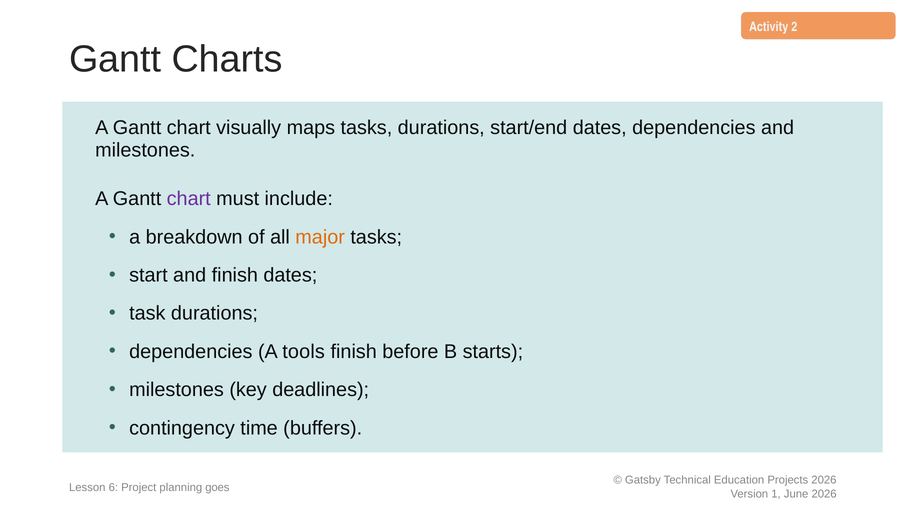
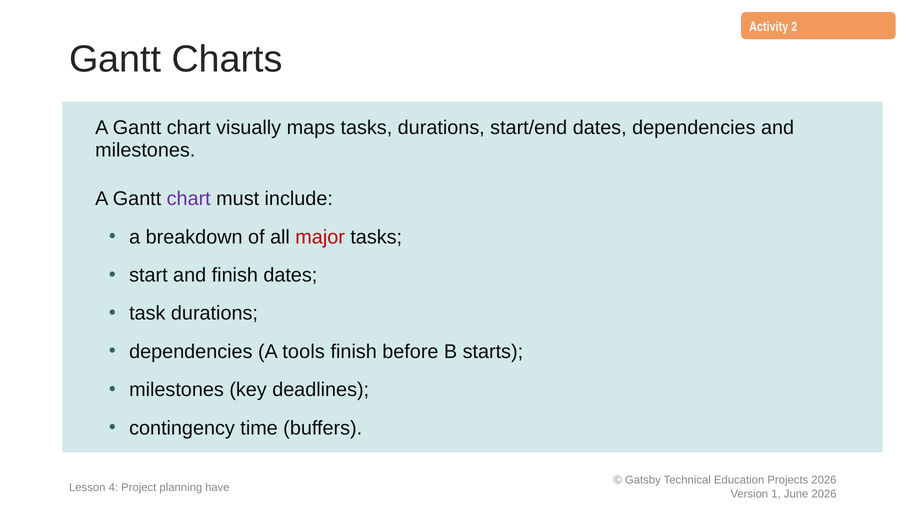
major colour: orange -> red (320, 237)
6: 6 -> 4 (113, 487)
goes: goes -> have (217, 487)
